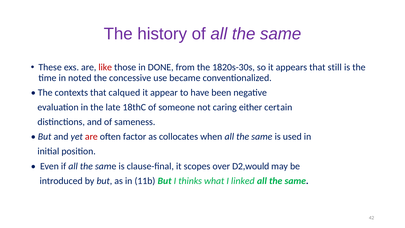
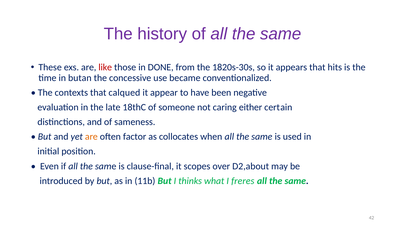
still: still -> hits (335, 67)
noted: noted -> butan (80, 78)
are colour: red -> orange (91, 137)
D2,would: D2,would -> D2,about (251, 166)
linked: linked -> freres (243, 181)
